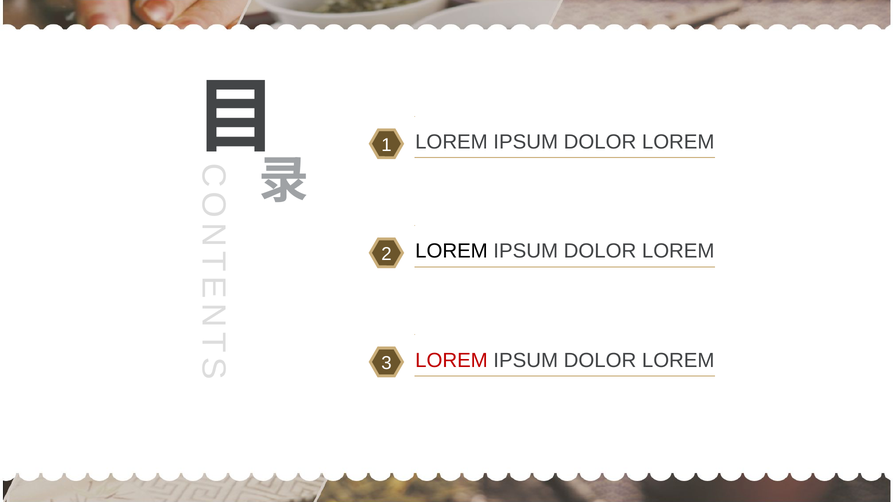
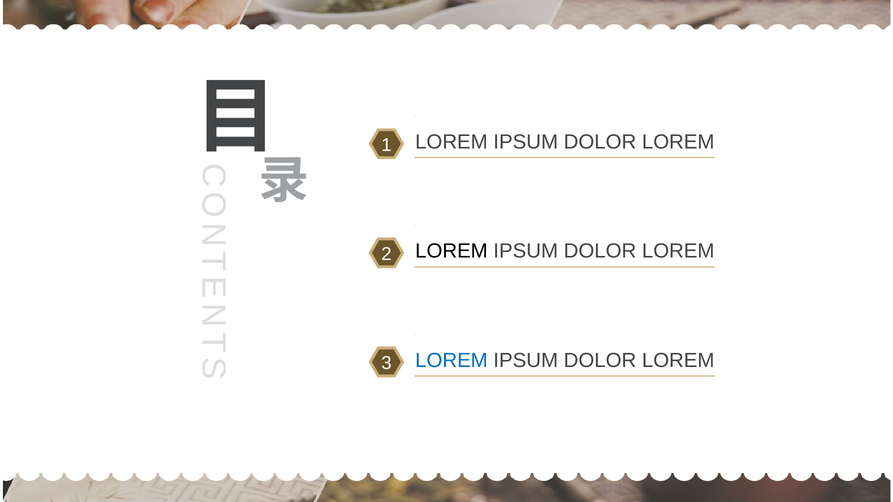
LOREM colour: red -> blue (451, 361)
